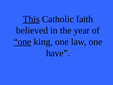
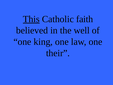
year: year -> well (82, 30)
one underline: present -> none (22, 42)
have: have -> their (58, 53)
